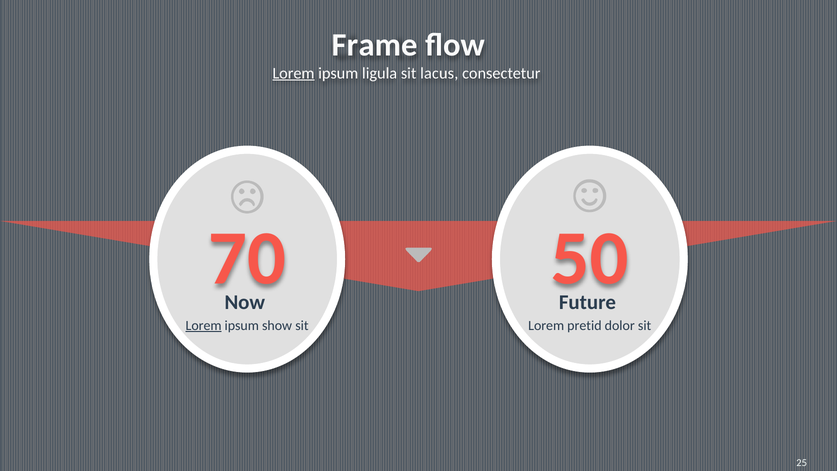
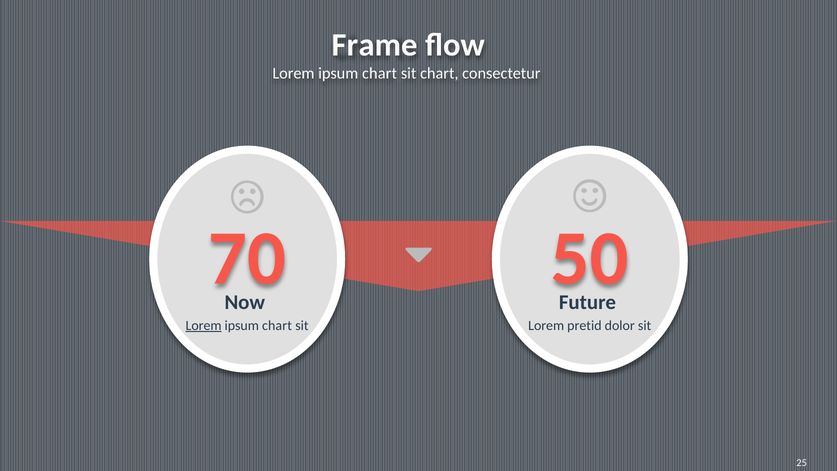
Lorem underline: present -> none (293, 73)
ligula: ligula -> chart (380, 73)
sit lacus: lacus -> chart (439, 73)
show: show -> chart (277, 325)
